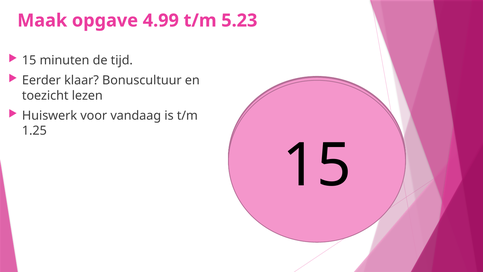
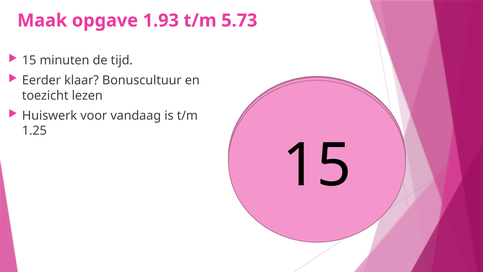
4.99: 4.99 -> 1.93 (161, 20)
5.23: 5.23 -> 5.73 (239, 20)
